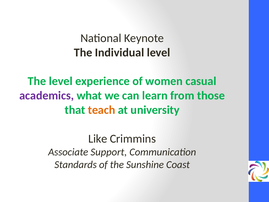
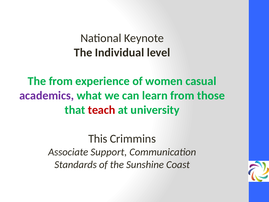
The level: level -> from (61, 81)
teach colour: orange -> red (102, 110)
Like: Like -> This (98, 139)
